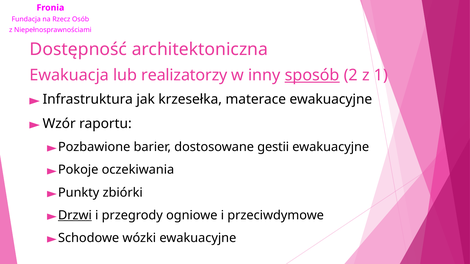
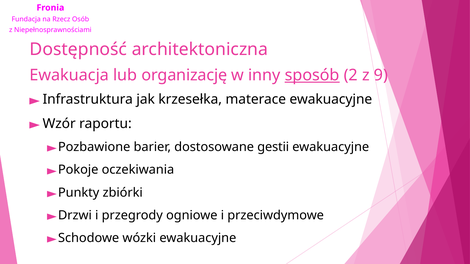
realizatorzy: realizatorzy -> organizację (184, 75)
1: 1 -> 9 (381, 75)
Drzwi underline: present -> none (75, 216)
